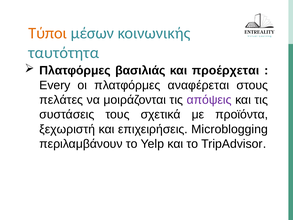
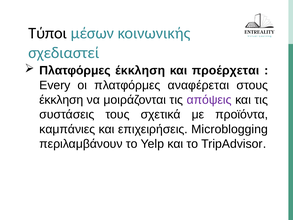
Τύποι colour: orange -> black (48, 33)
ταυτότητα: ταυτότητα -> σχεδιαστεί (64, 53)
Πλατφόρμες βασιλιάς: βασιλιάς -> έκκληση (140, 70)
πελάτες: πελάτες -> έκκληση (61, 100)
ξεχωριστή: ξεχωριστή -> καμπάνιες (67, 129)
